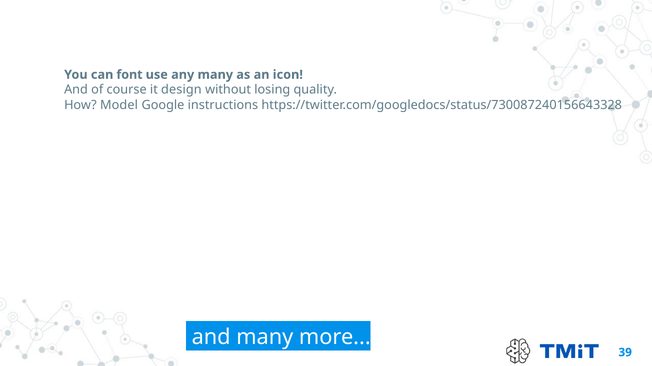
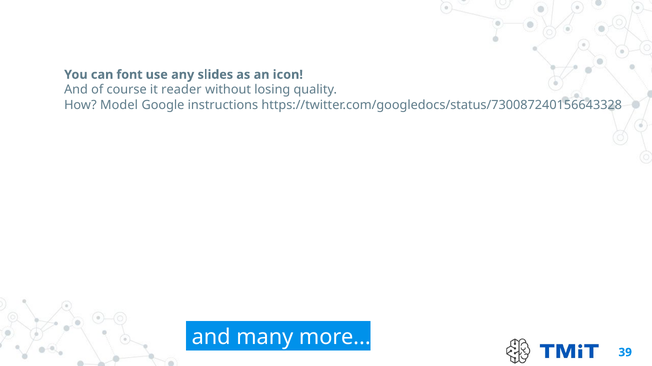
any many: many -> slides (215, 75)
design: design -> reader (181, 90)
